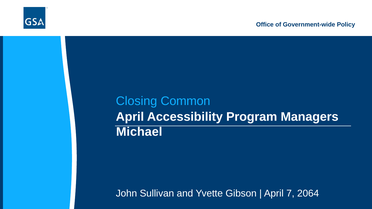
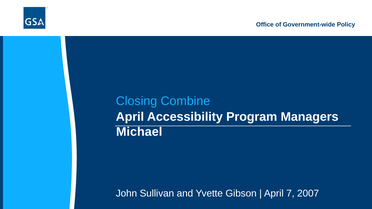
Common: Common -> Combine (185, 101)
2064: 2064 -> 2007 (308, 194)
